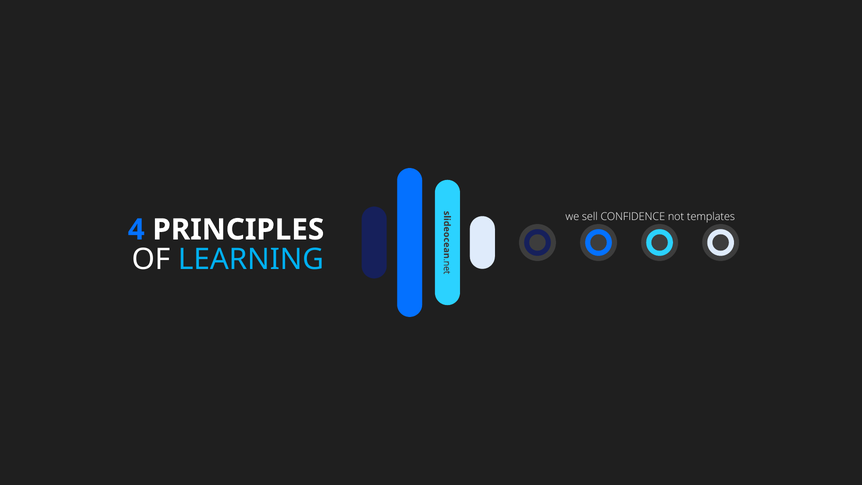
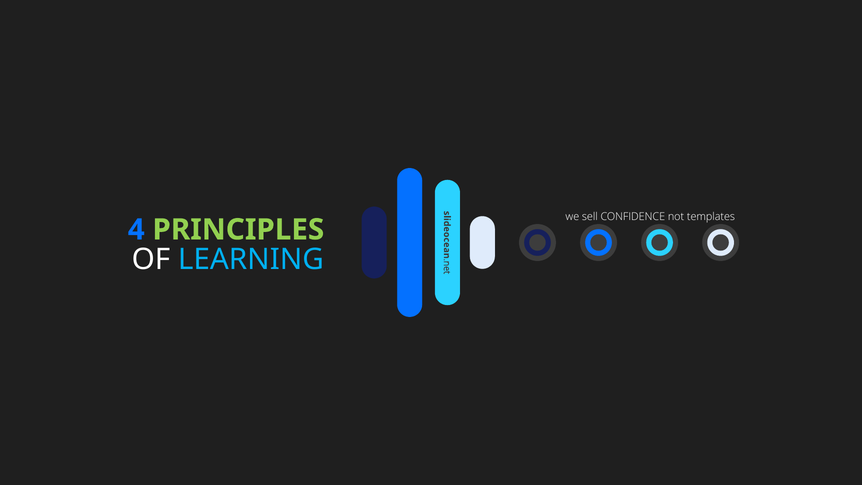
PRINCIPLES colour: white -> light green (238, 230)
